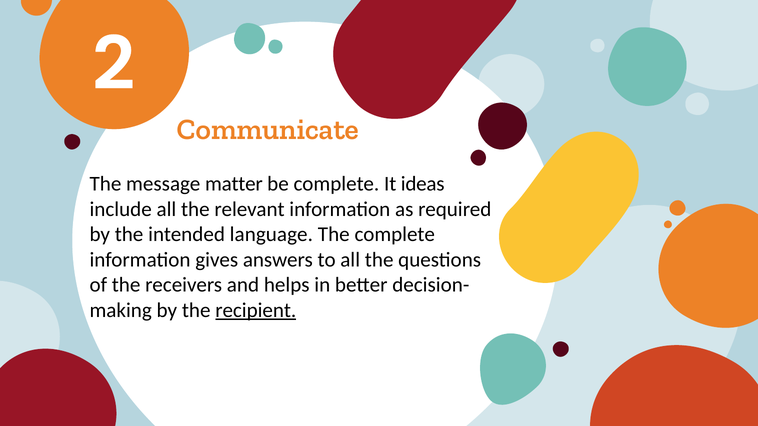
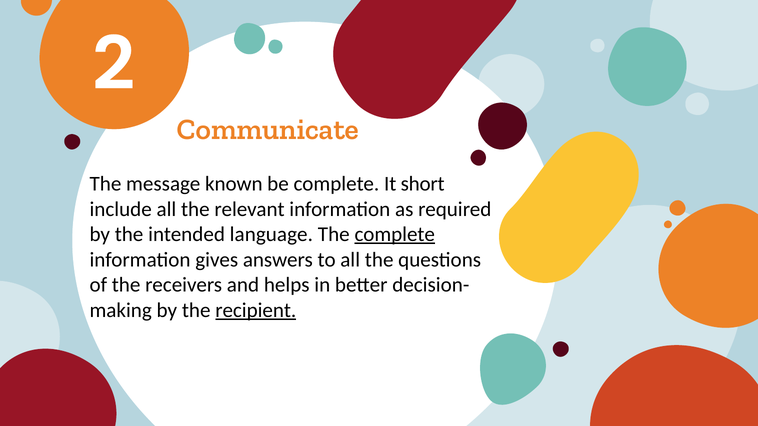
matter: matter -> known (234, 184)
ideas: ideas -> short (423, 184)
complete underline: none -> present (395, 235)
